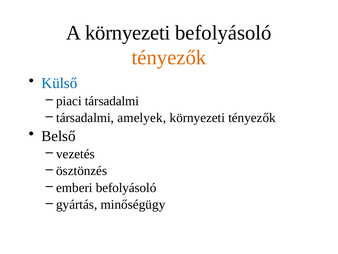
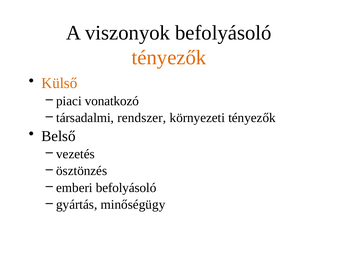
A környezeti: környezeti -> viszonyok (128, 33)
Külső colour: blue -> orange (59, 83)
piaci társadalmi: társadalmi -> vonatkozó (112, 101)
amelyek: amelyek -> rendszer (142, 118)
